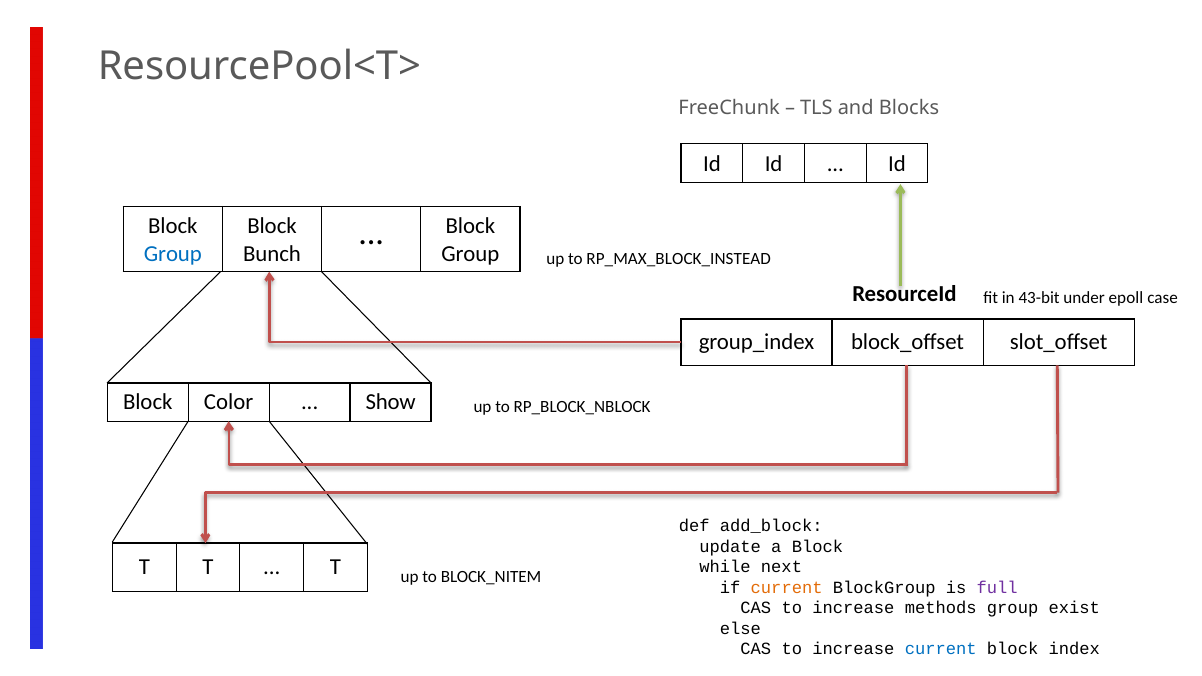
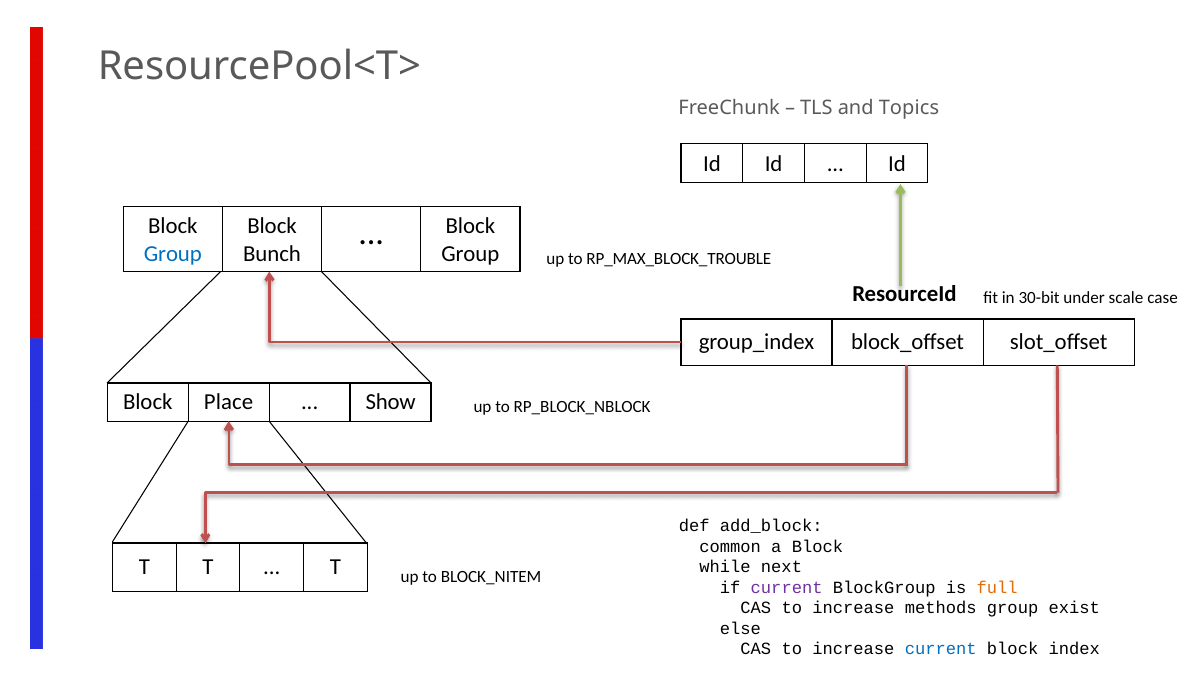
Blocks: Blocks -> Topics (909, 108)
RP_MAX_BLOCK_INSTEAD: RP_MAX_BLOCK_INSTEAD -> RP_MAX_BLOCK_TROUBLE (679, 259)
43-bit: 43-bit -> 30-bit (1039, 298)
epoll: epoll -> scale (1126, 298)
Color: Color -> Place (229, 402)
update: update -> common (730, 546)
current colour: orange -> purple (787, 587)
full colour: purple -> orange (997, 587)
